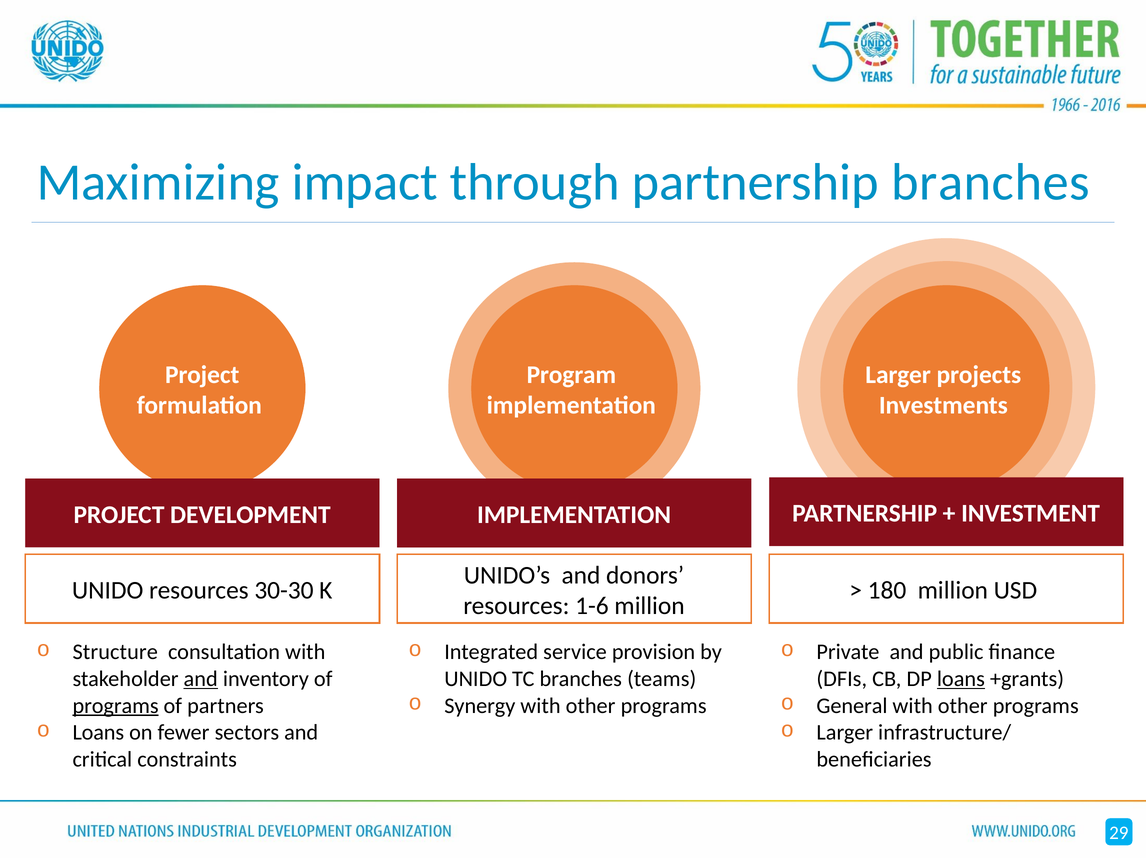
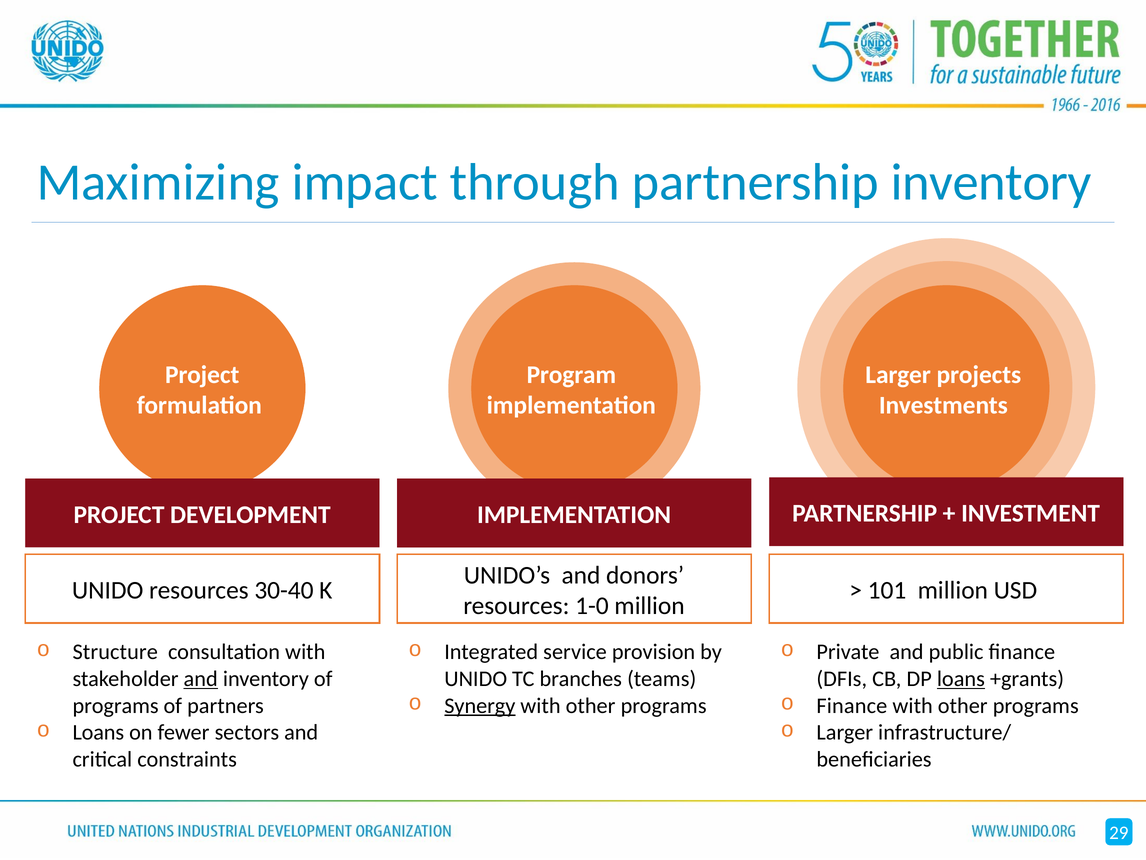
partnership branches: branches -> inventory (991, 182)
30-30: 30-30 -> 30-40 (284, 590)
180: 180 -> 101 (887, 590)
1-6: 1-6 -> 1-0 (592, 605)
Synergy underline: none -> present (480, 705)
General: General -> Finance (852, 705)
programs underline: present -> none (116, 705)
